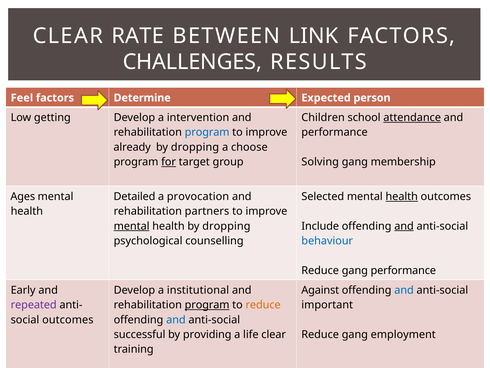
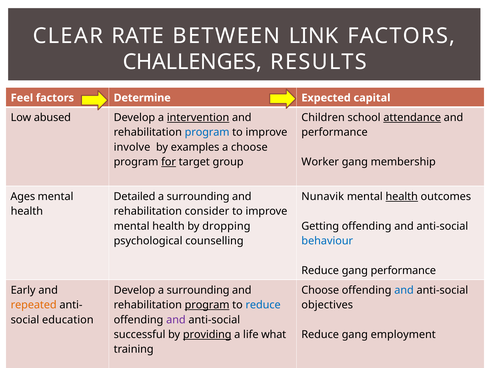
person: person -> capital (372, 98)
getting: getting -> abused (52, 117)
intervention underline: none -> present (198, 117)
already: already -> involve (132, 147)
dropping: dropping -> examples (195, 147)
Solving: Solving -> Worker (320, 162)
provocation: provocation -> surrounding (198, 196)
Selected: Selected -> Nunavik (323, 196)
partners: partners -> consider (207, 211)
mental underline: present -> none (132, 226)
Include: Include -> Getting (320, 226)
and underline: present -> none (404, 226)
Develop a institutional: institutional -> surrounding (198, 290)
Against: Against -> Choose (320, 290)
repeated colour: purple -> orange (34, 305)
reduce colour: orange -> blue (263, 305)
important: important -> objectives (327, 305)
outcomes: outcomes -> education (68, 319)
and colour: blue -> purple (176, 319)
providing underline: none -> present (207, 334)
life clear: clear -> what (274, 334)
